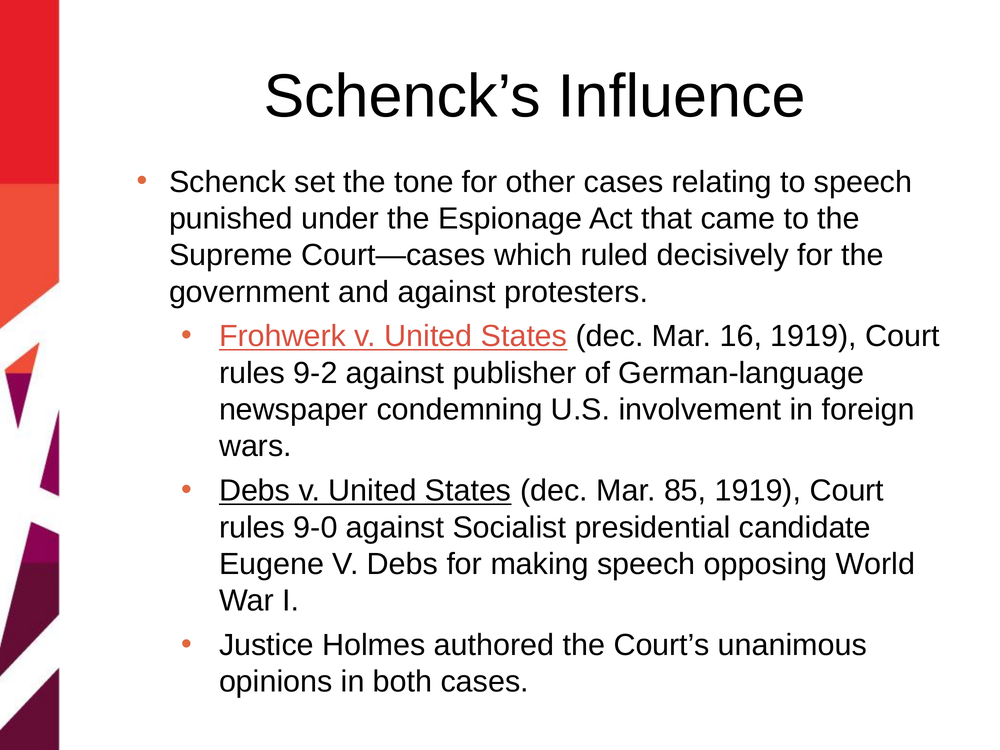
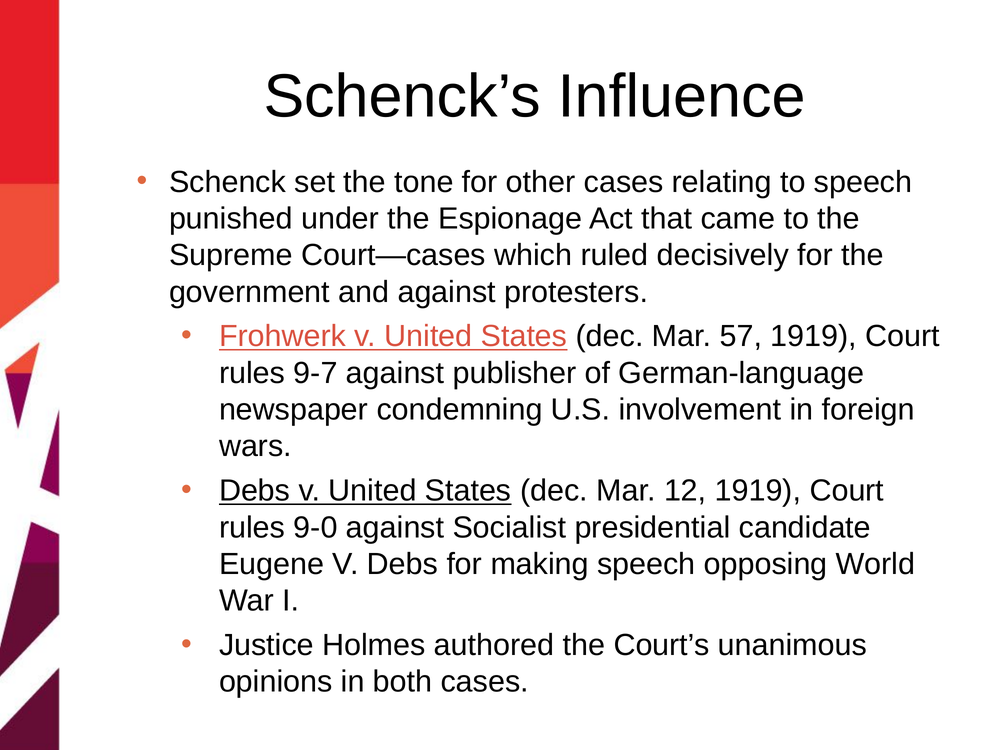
16: 16 -> 57 (741, 336)
9-2: 9-2 -> 9-7 (316, 373)
85: 85 -> 12 (685, 491)
